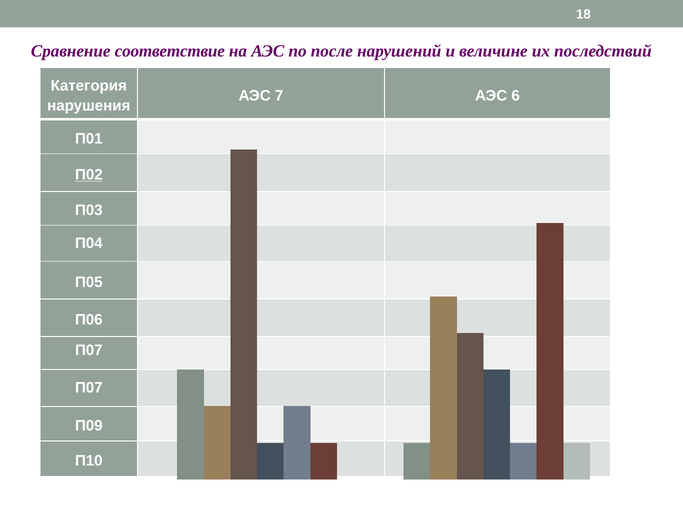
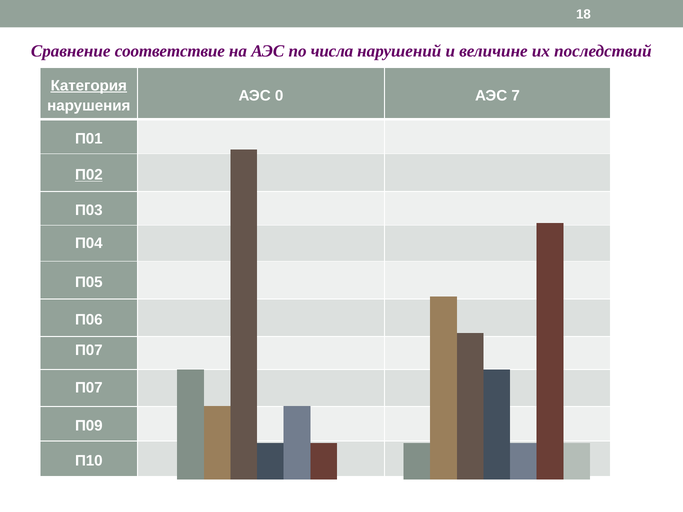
после: после -> числа (332, 51)
Категория underline: none -> present (89, 86)
7: 7 -> 0 (279, 96)
6: 6 -> 7 (516, 96)
